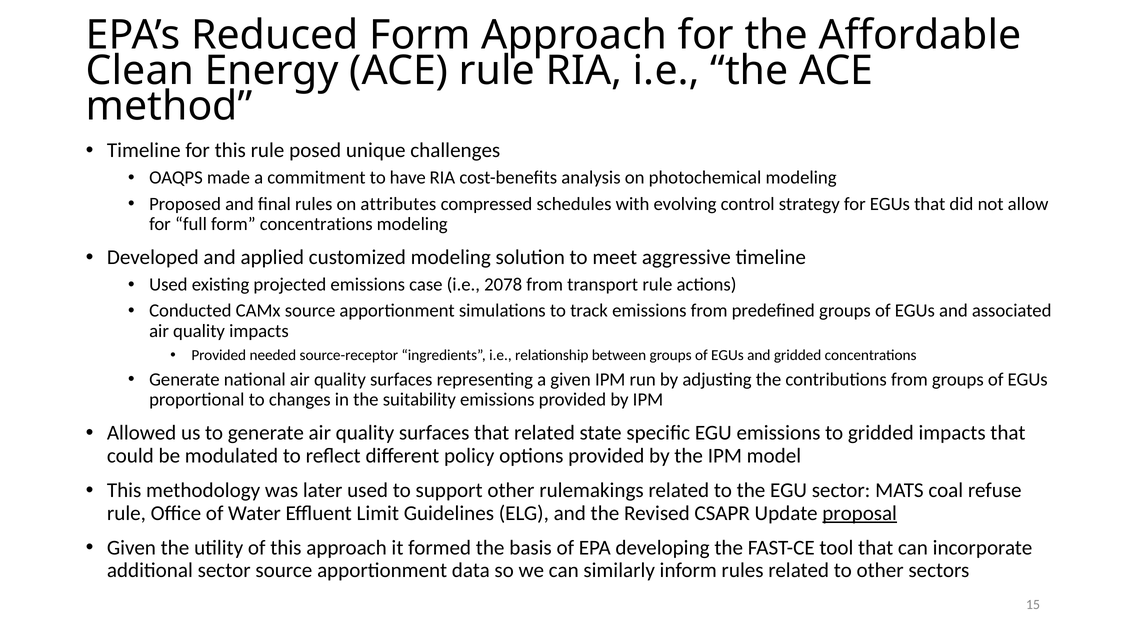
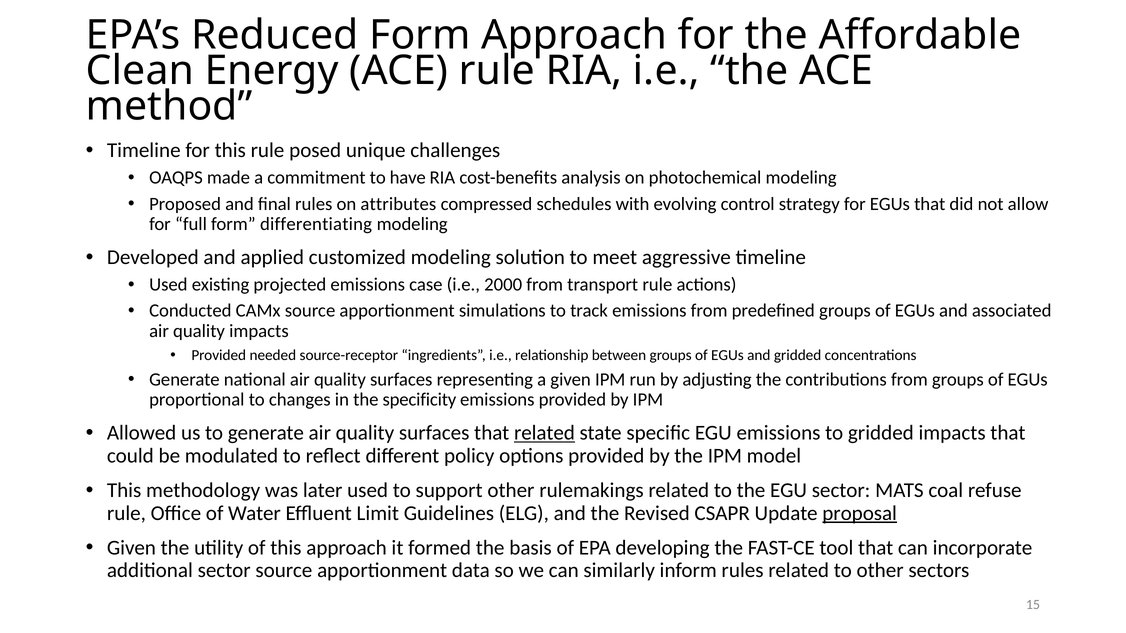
form concentrations: concentrations -> differentiating (316, 224)
2078: 2078 -> 2000 (503, 285)
suitability: suitability -> specificity (419, 400)
related underline: none -> present (544, 433)
